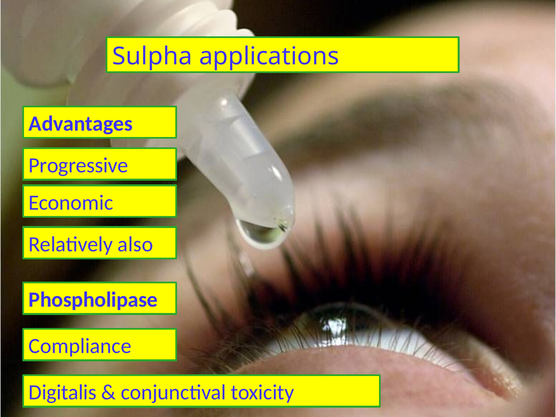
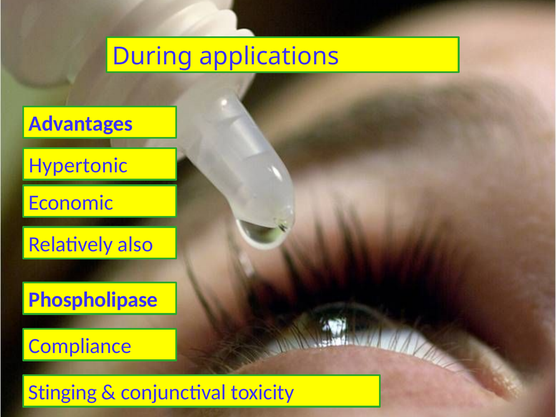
Sulpha: Sulpha -> During (152, 56)
Progressive: Progressive -> Hypertonic (78, 165)
Digitalis: Digitalis -> Stinging (63, 393)
